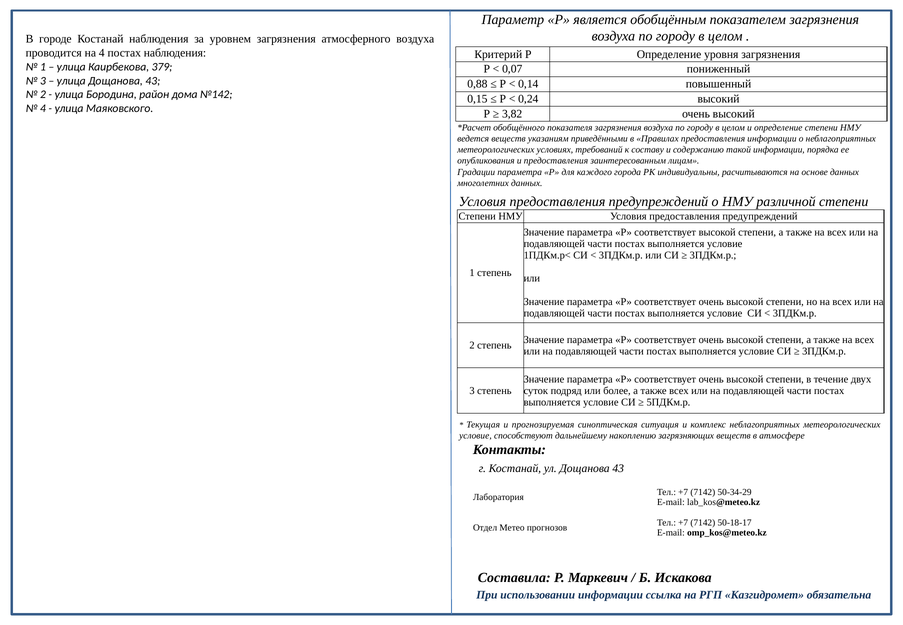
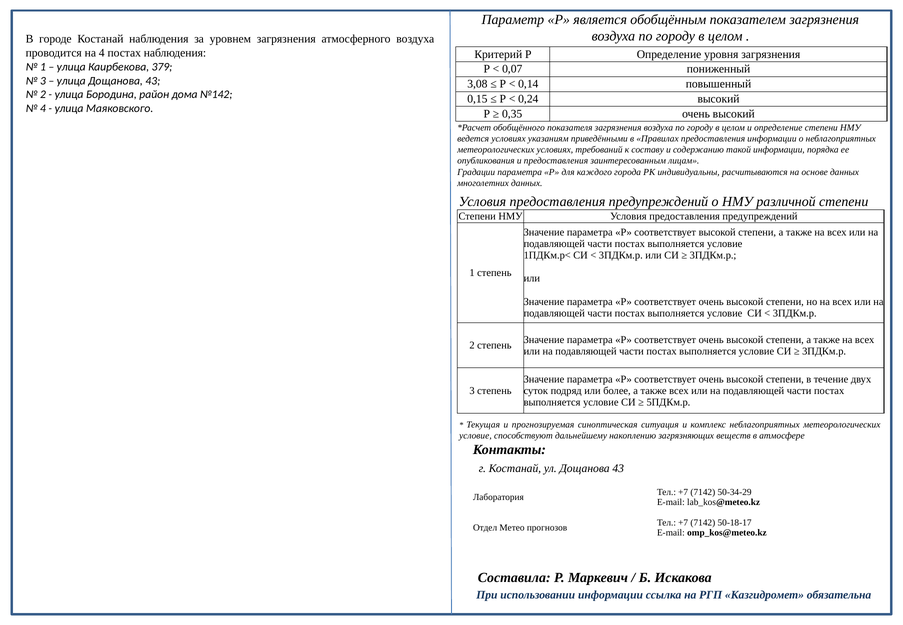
0,88: 0,88 -> 3,08 (477, 84)
3,82: 3,82 -> 0,35 (512, 114)
ведется веществ: веществ -> условиях (509, 139)
